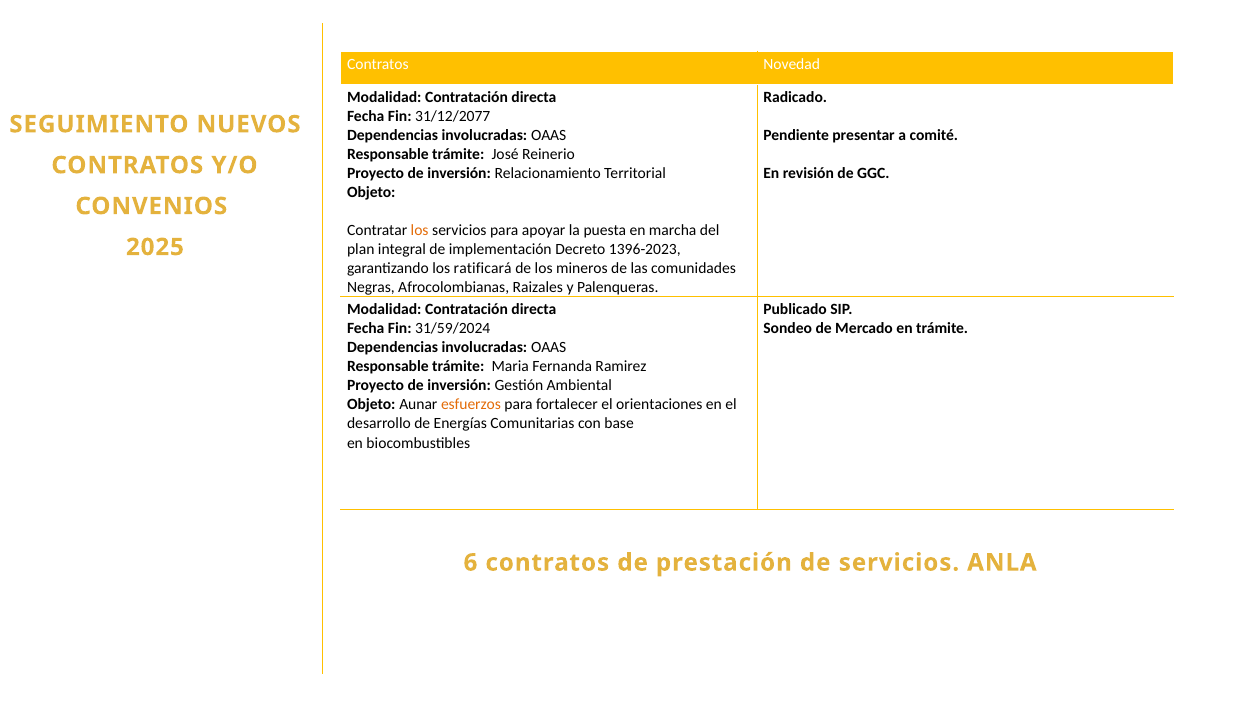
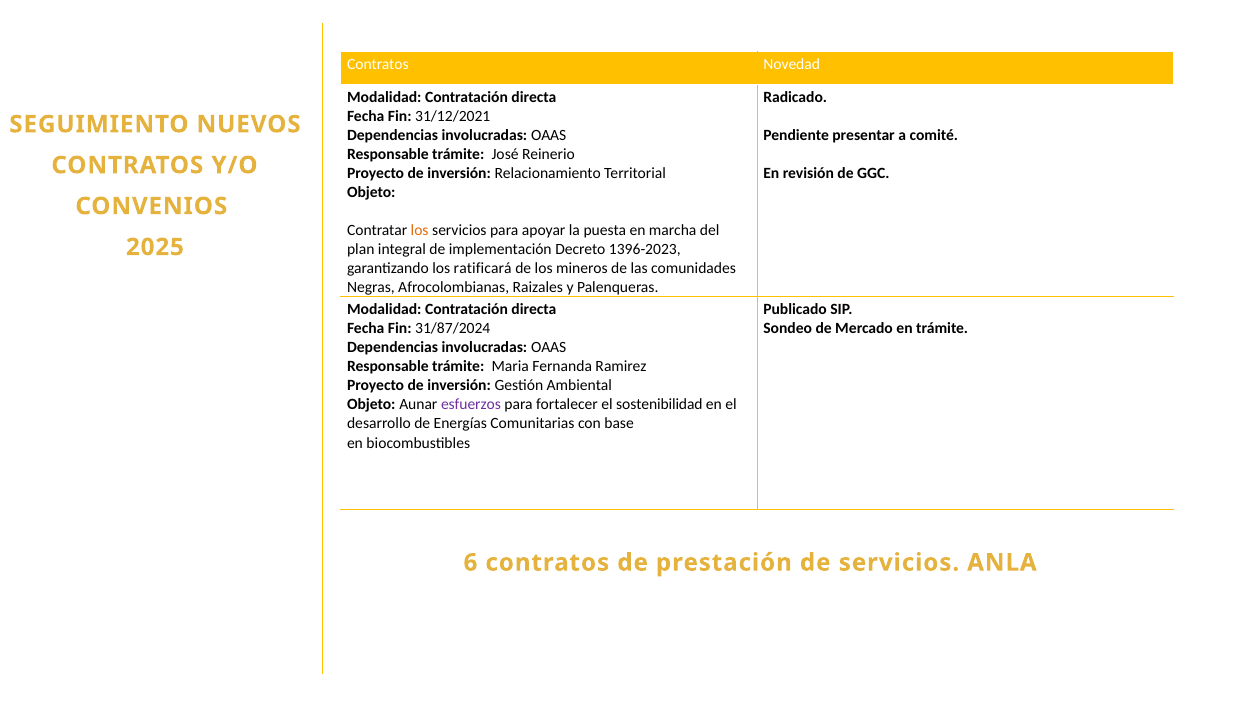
31/12/2077: 31/12/2077 -> 31/12/2021 (453, 116)
31/59/2024: 31/59/2024 -> 31/87/2024 (453, 328)
esfuerzos colour: orange -> purple (471, 405)
orientaciones: orientaciones -> sostenibilidad (659, 405)
